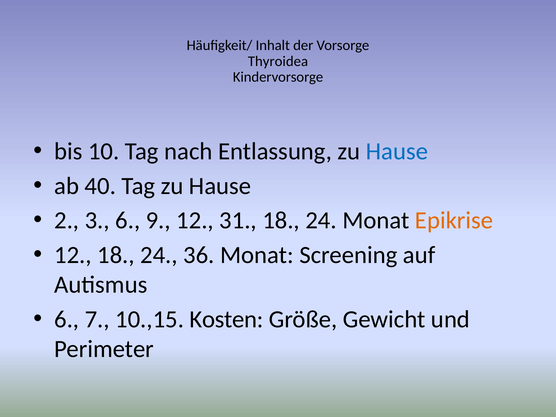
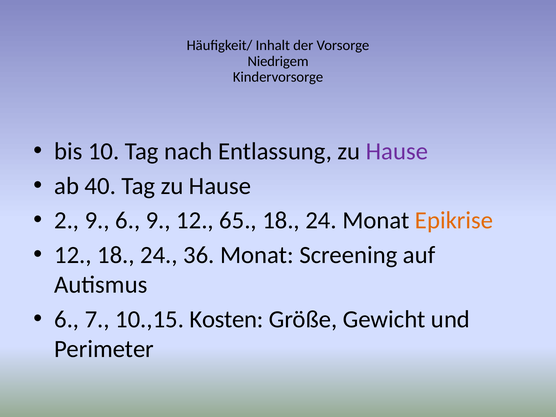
Thyroidea: Thyroidea -> Niedrigem (278, 61)
Hause colour: blue -> purple (397, 151)
2 3: 3 -> 9 (97, 220)
31: 31 -> 65 (238, 220)
